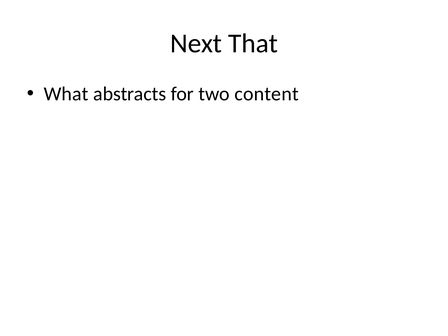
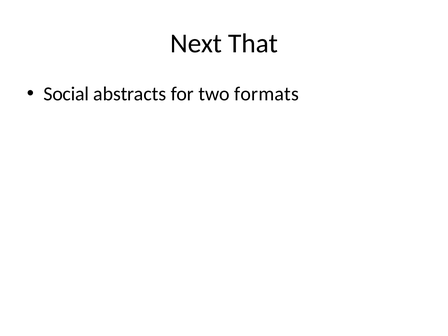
What: What -> Social (66, 94)
content: content -> formats (267, 94)
